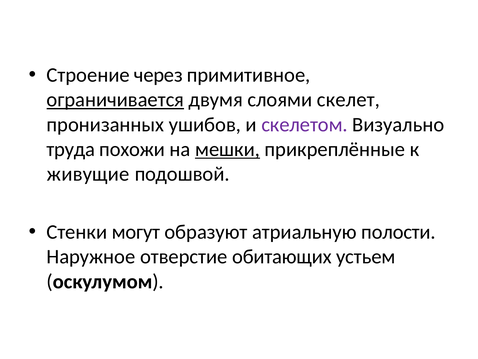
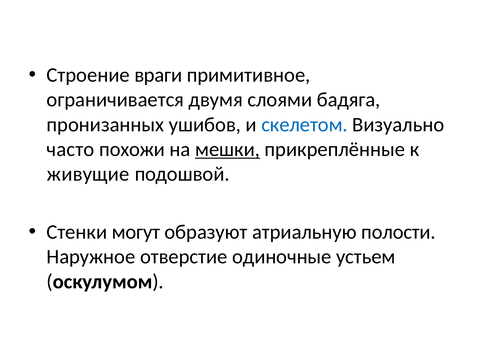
через: через -> враги (158, 75)
ограничивается underline: present -> none (115, 100)
скелет: скелет -> бадяга (349, 100)
скелетом colour: purple -> blue (305, 124)
труда: труда -> часто (71, 149)
обитающих: обитающих -> одиночные (282, 256)
